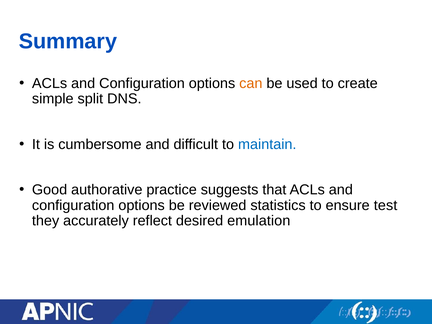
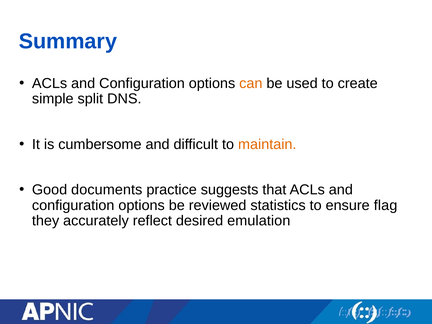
maintain colour: blue -> orange (267, 144)
authorative: authorative -> documents (107, 190)
test: test -> flag (386, 205)
